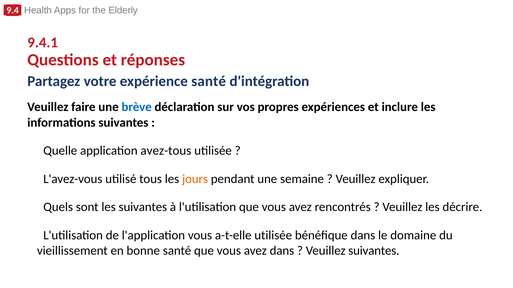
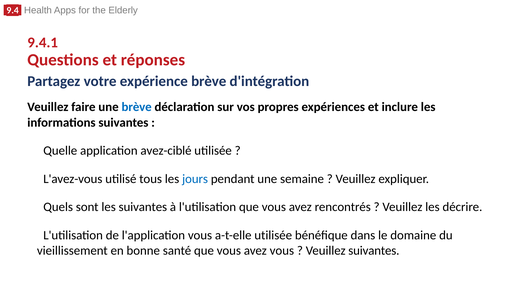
expérience santé: santé -> brève (209, 81)
avez-tous: avez-tous -> avez-ciblé (166, 151)
jours colour: orange -> blue (195, 179)
avez dans: dans -> vous (282, 251)
